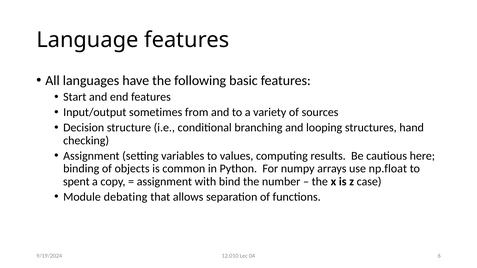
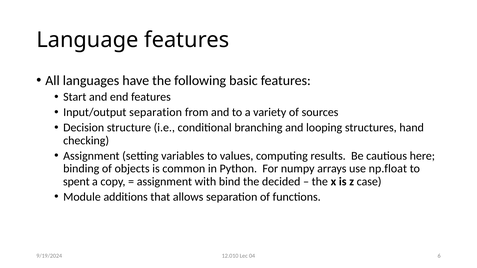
Input/output sometimes: sometimes -> separation (156, 112)
number: number -> decided (281, 182)
debating: debating -> additions (126, 197)
